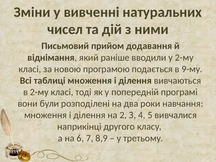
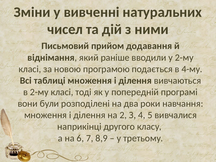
9-му: 9-му -> 4-му (192, 69)
